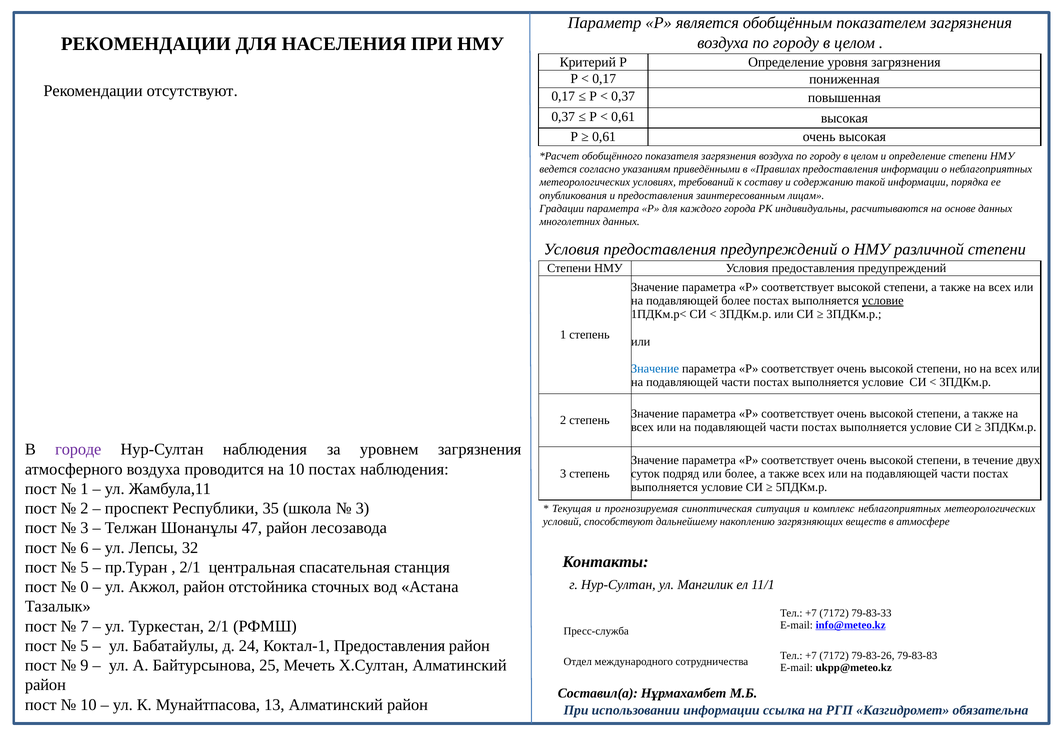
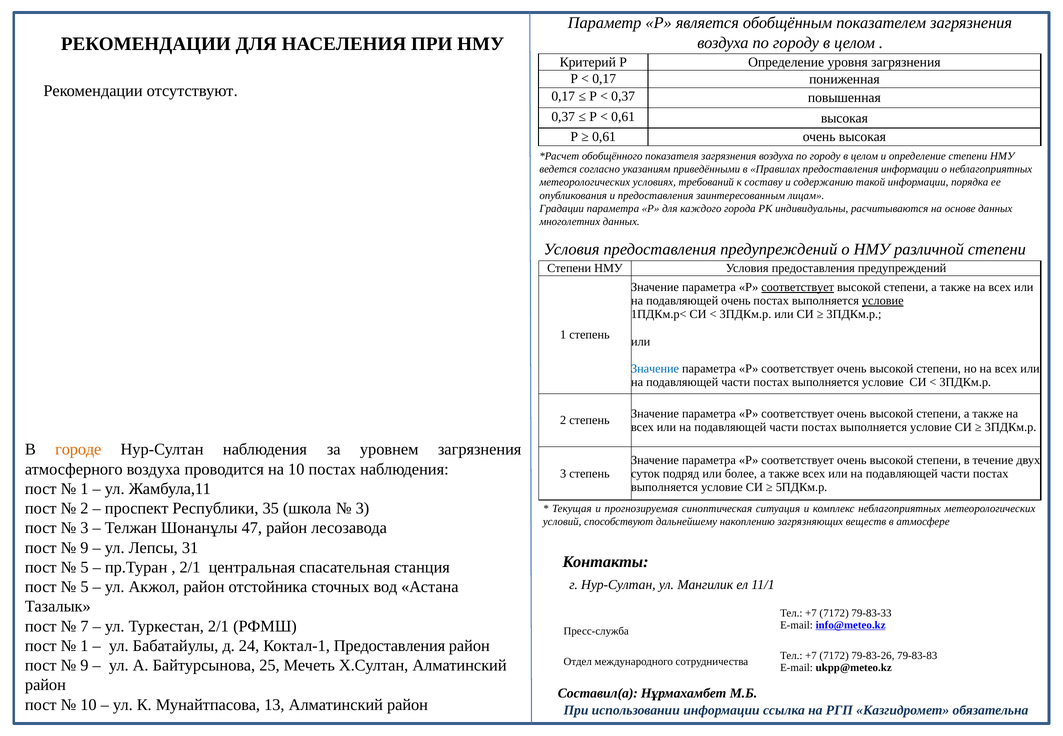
соответствует underline: none -> present (798, 287)
подавляющей более: более -> очень (736, 301)
городе colour: purple -> orange (78, 449)
6: 6 -> 9 (84, 548)
32: 32 -> 31 (190, 548)
0: 0 -> 5 (85, 587)
5: 5 -> 1 (84, 646)
